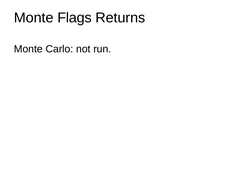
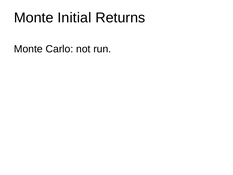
Flags: Flags -> Initial (74, 18)
